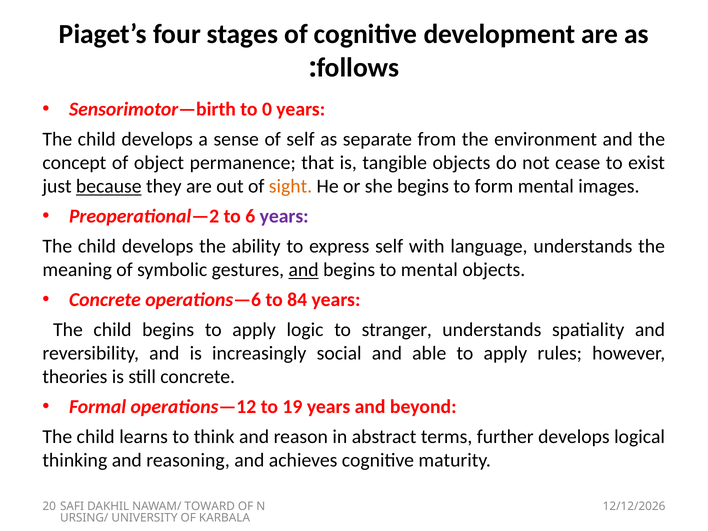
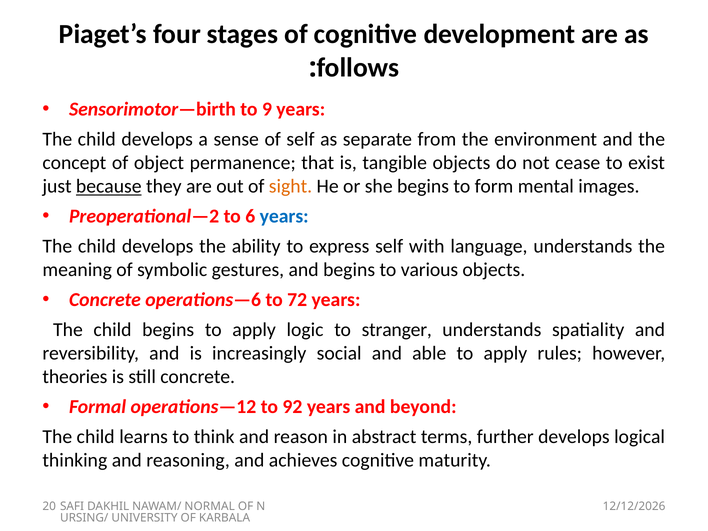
0: 0 -> 9 (267, 109)
years colour: purple -> blue (284, 216)
and underline: present -> none (304, 270)
to mental: mental -> various (429, 270)
84: 84 -> 72 (297, 300)
19: 19 -> 92 (292, 407)
TOWARD: TOWARD -> NORMAL (210, 506)
